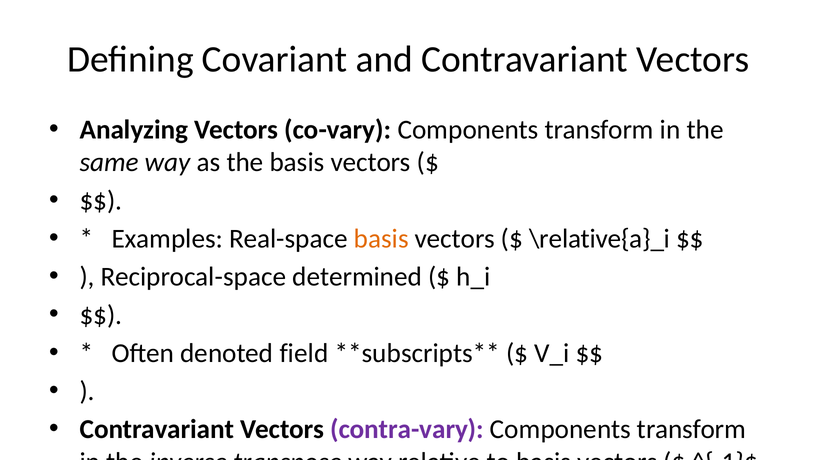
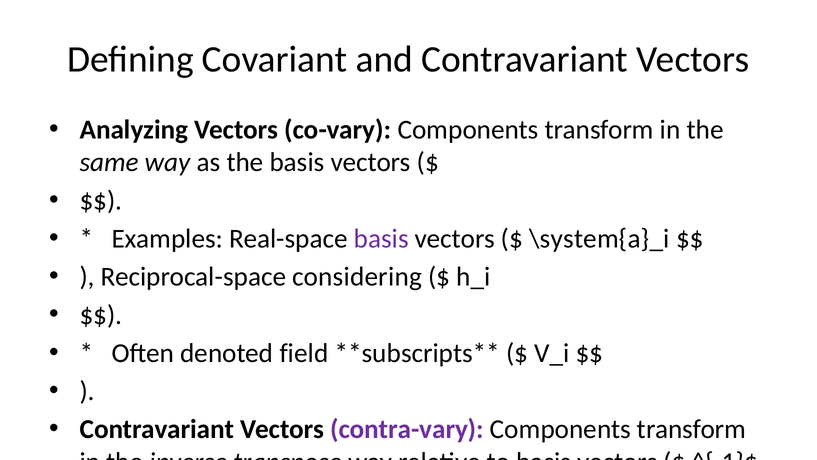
basis colour: orange -> purple (381, 238)
\relative{a}_i: \relative{a}_i -> \system{a}_i (599, 238)
determined: determined -> considering (357, 277)
